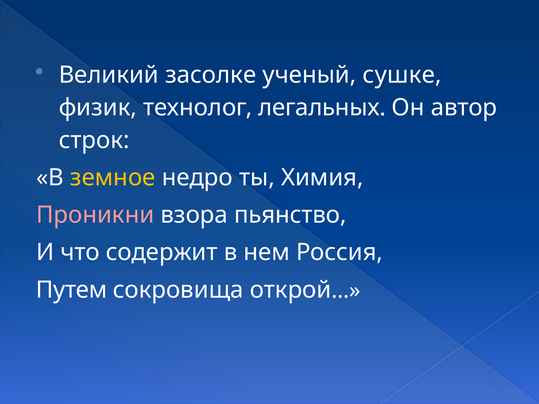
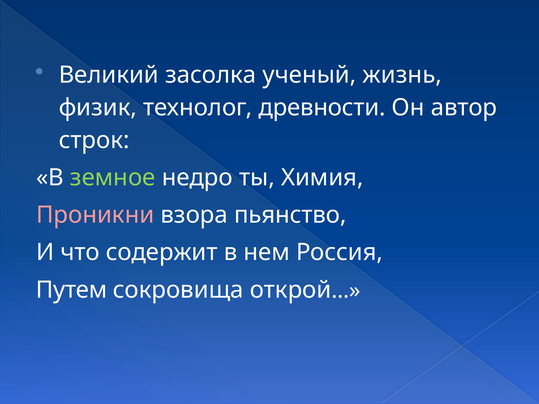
засолке: засолке -> засолка (211, 75)
сушке: сушке -> жизнь (402, 75)
легальных: легальных -> древности (322, 108)
земное colour: yellow -> light green (113, 178)
